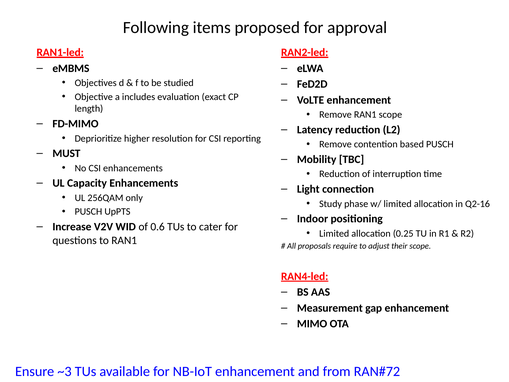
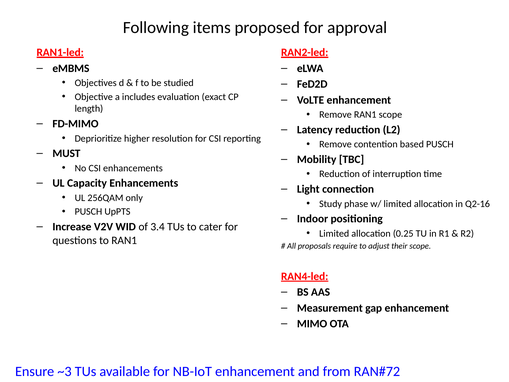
0.6: 0.6 -> 3.4 (158, 227)
